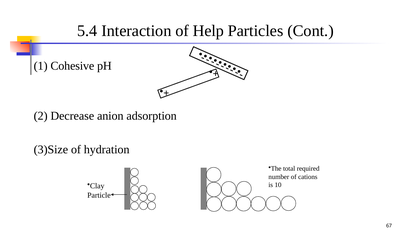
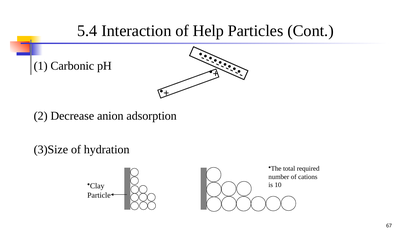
Cohesive: Cohesive -> Carbonic (72, 66)
